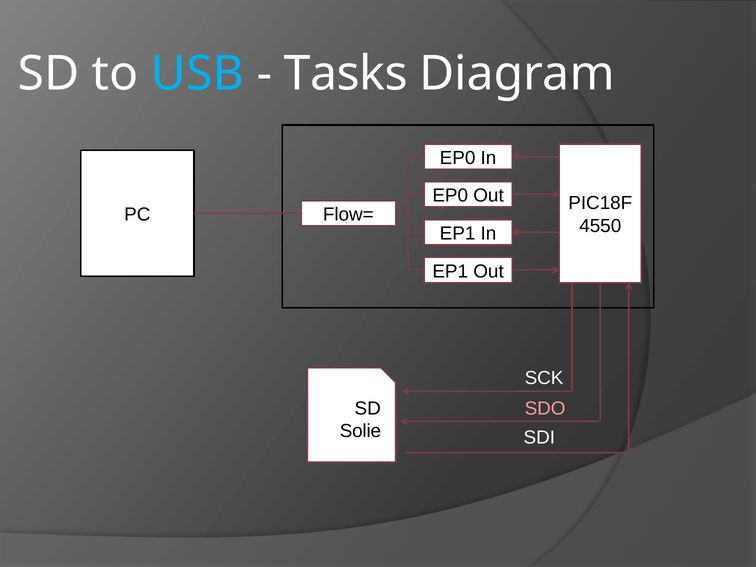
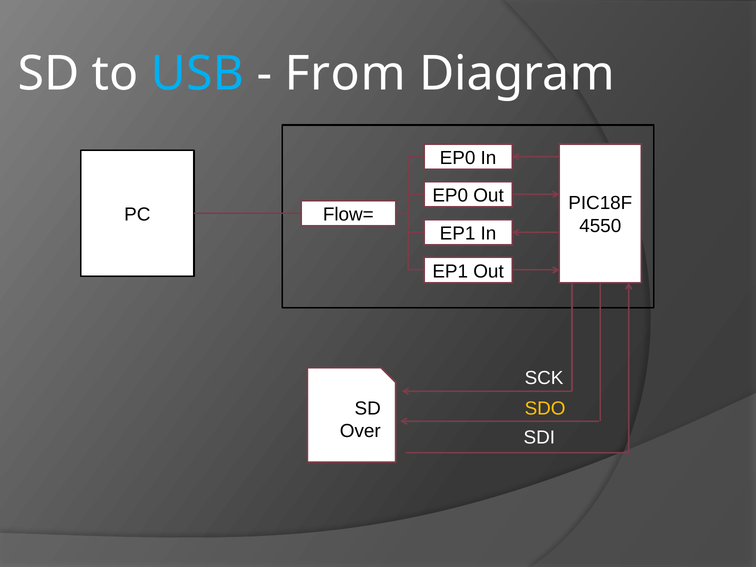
Tasks: Tasks -> From (345, 74)
SDO colour: pink -> yellow (545, 409)
Solie: Solie -> Over (360, 431)
